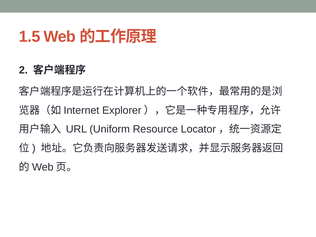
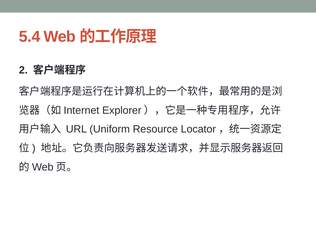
1.5: 1.5 -> 5.4 (30, 37)
